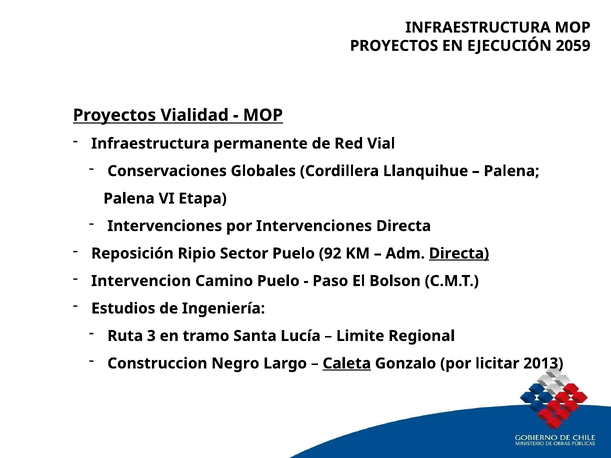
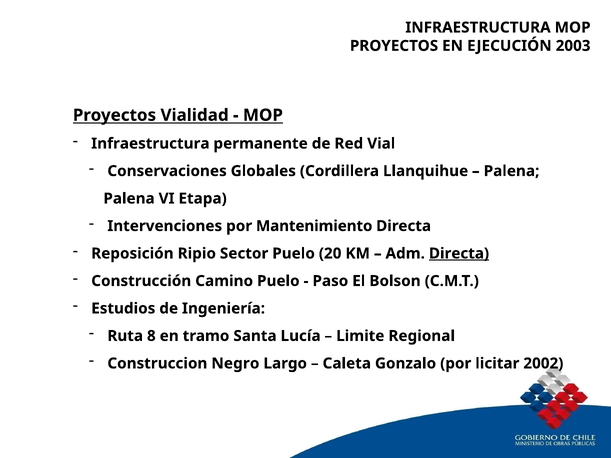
2059: 2059 -> 2003 (573, 46)
por Intervenciones: Intervenciones -> Mantenimiento (314, 226)
92: 92 -> 20 (330, 254)
Intervencion: Intervencion -> Construcción (141, 281)
3: 3 -> 8 (151, 336)
Caleta underline: present -> none (347, 364)
2013: 2013 -> 2002 (543, 364)
